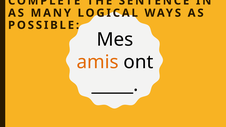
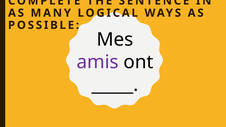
amis colour: orange -> purple (98, 62)
